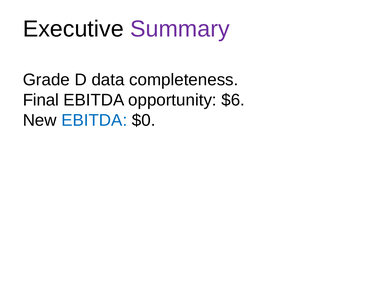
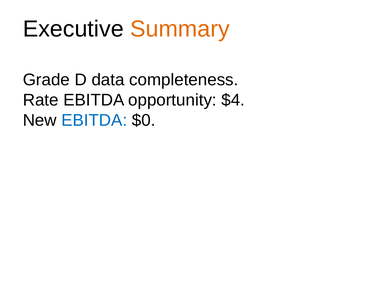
Summary colour: purple -> orange (180, 29)
Final: Final -> Rate (41, 100)
$6: $6 -> $4 (233, 100)
